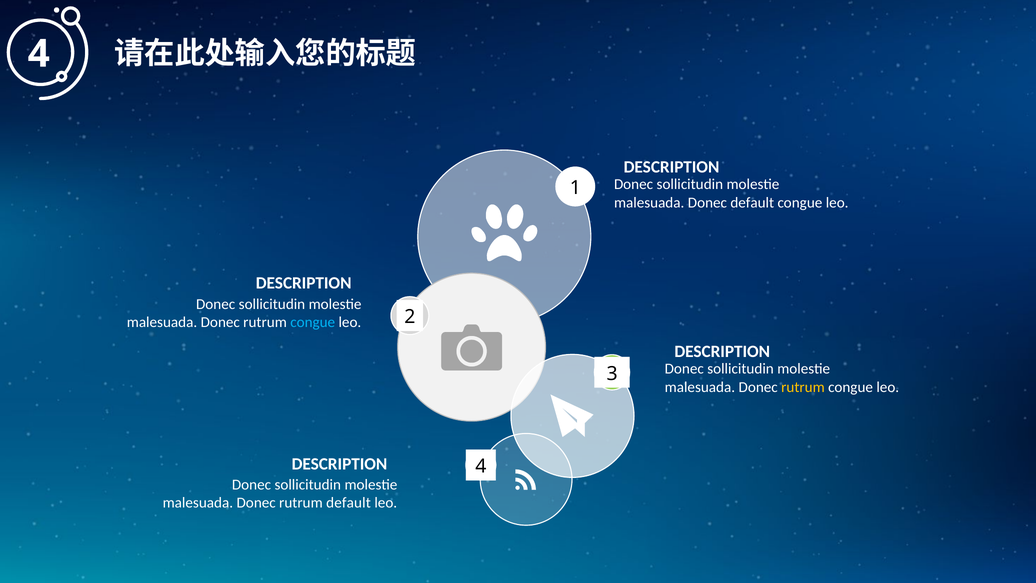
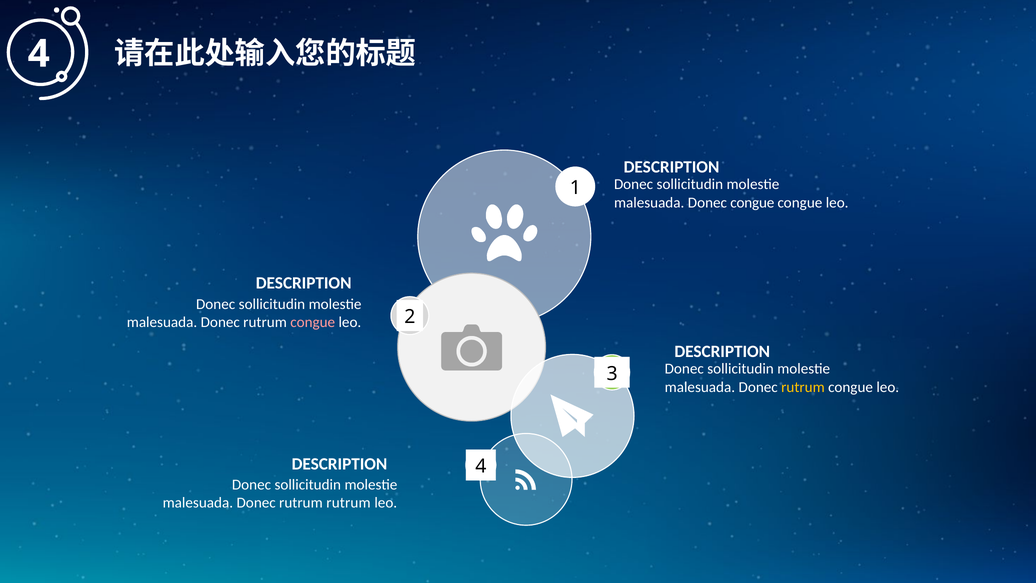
Donec default: default -> congue (752, 203)
congue colour: light blue -> pink (313, 322)
rutrum default: default -> rutrum (348, 503)
